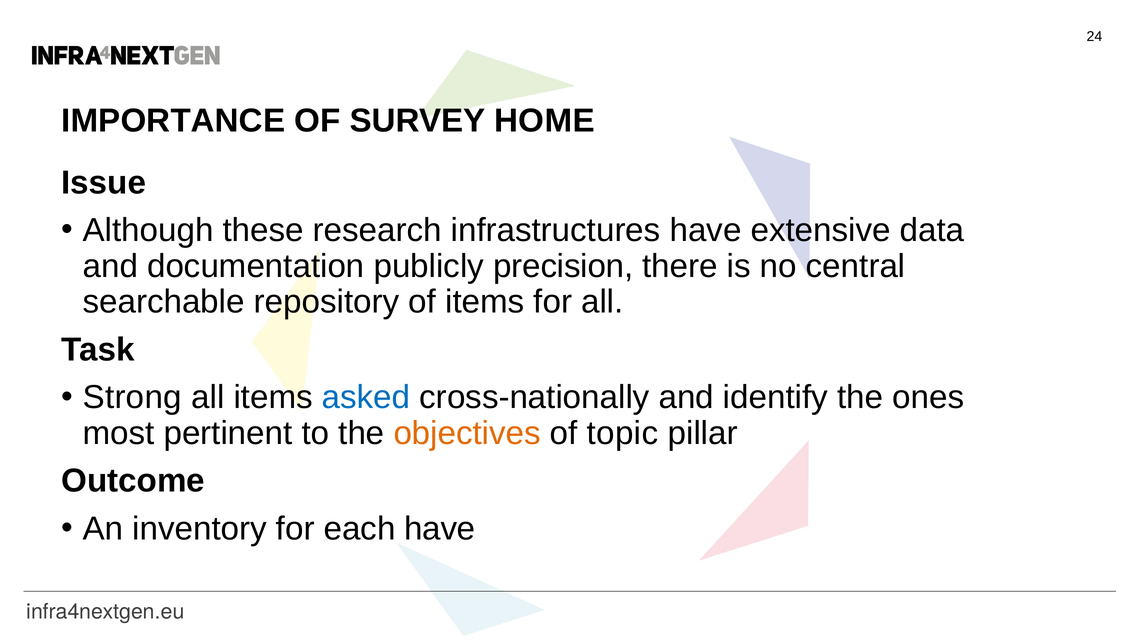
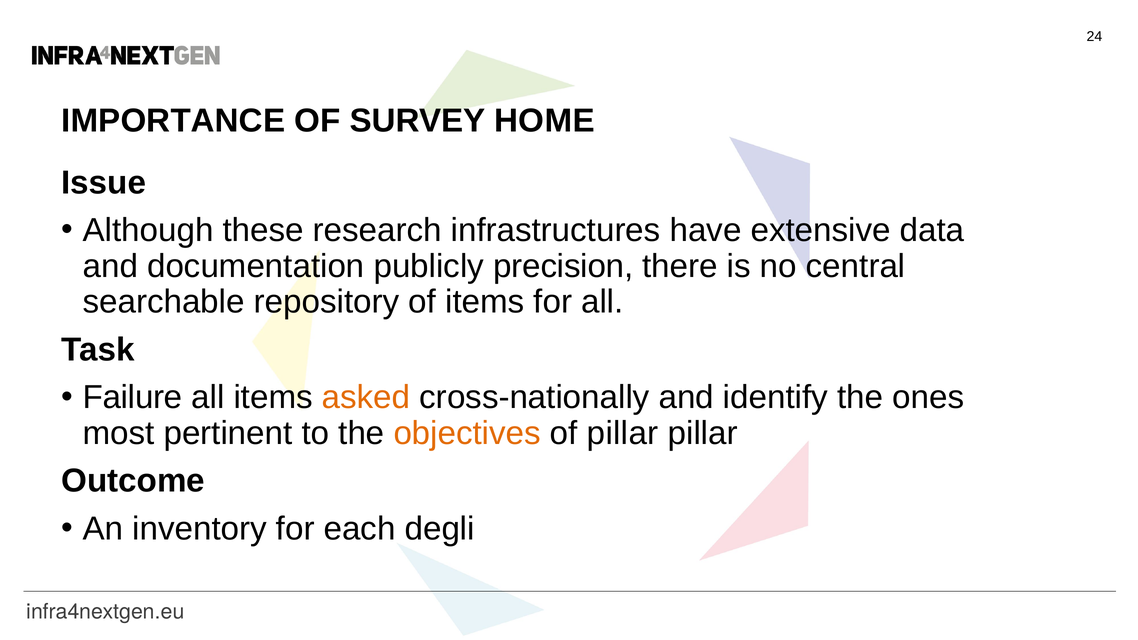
Strong: Strong -> Failure (133, 398)
asked colour: blue -> orange (366, 398)
of topic: topic -> pillar (623, 433)
each have: have -> degli (440, 529)
